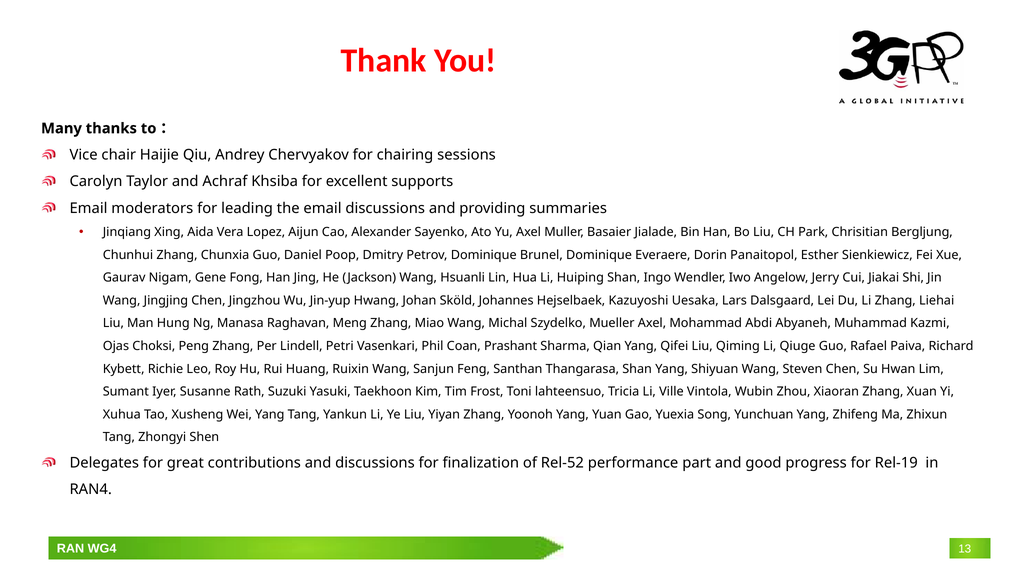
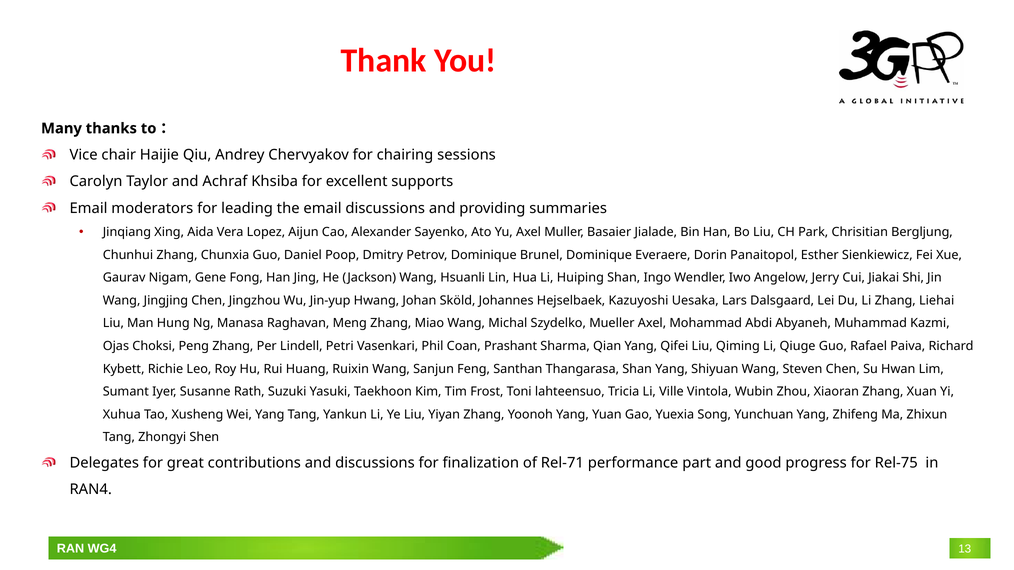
Rel-52: Rel-52 -> Rel-71 (562, 463)
Rel-19: Rel-19 -> Rel-75 (896, 463)
